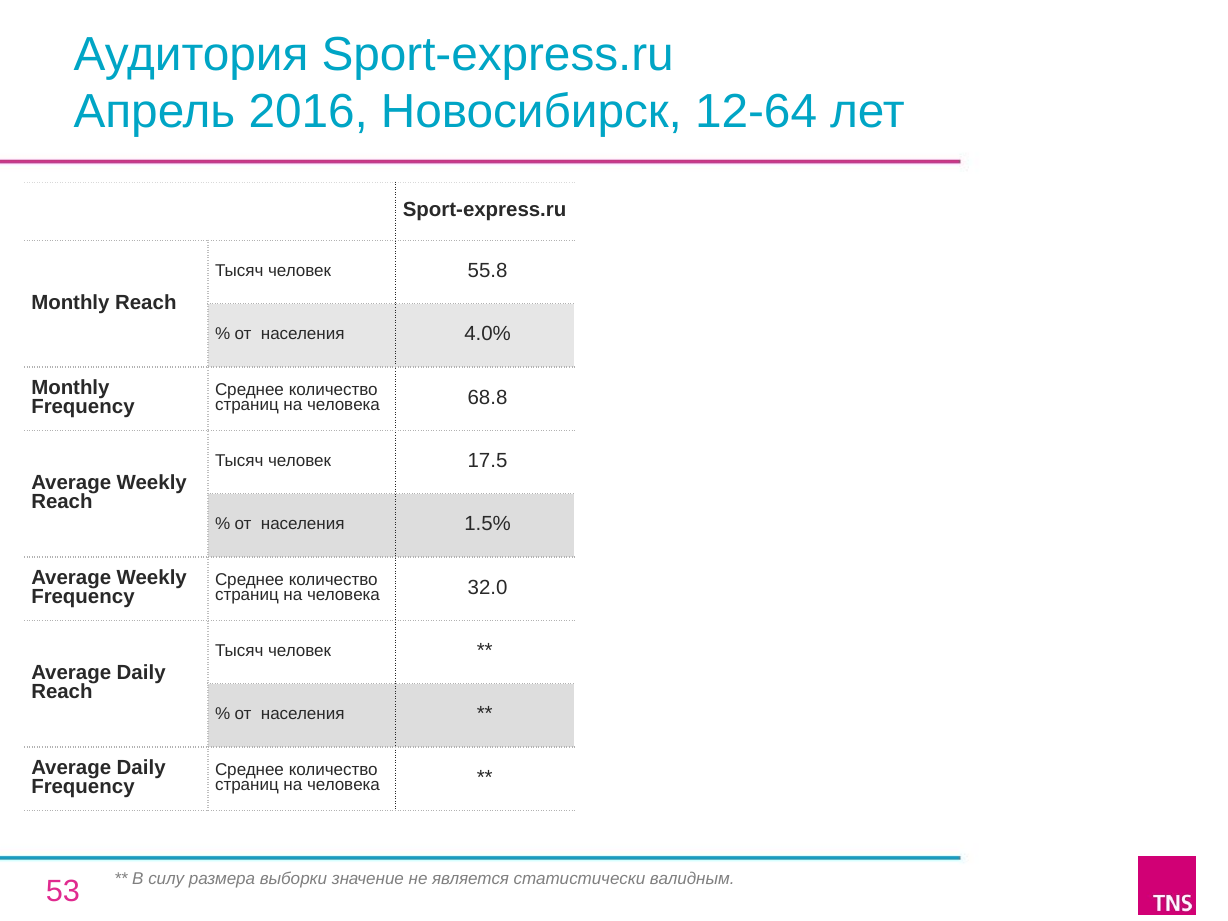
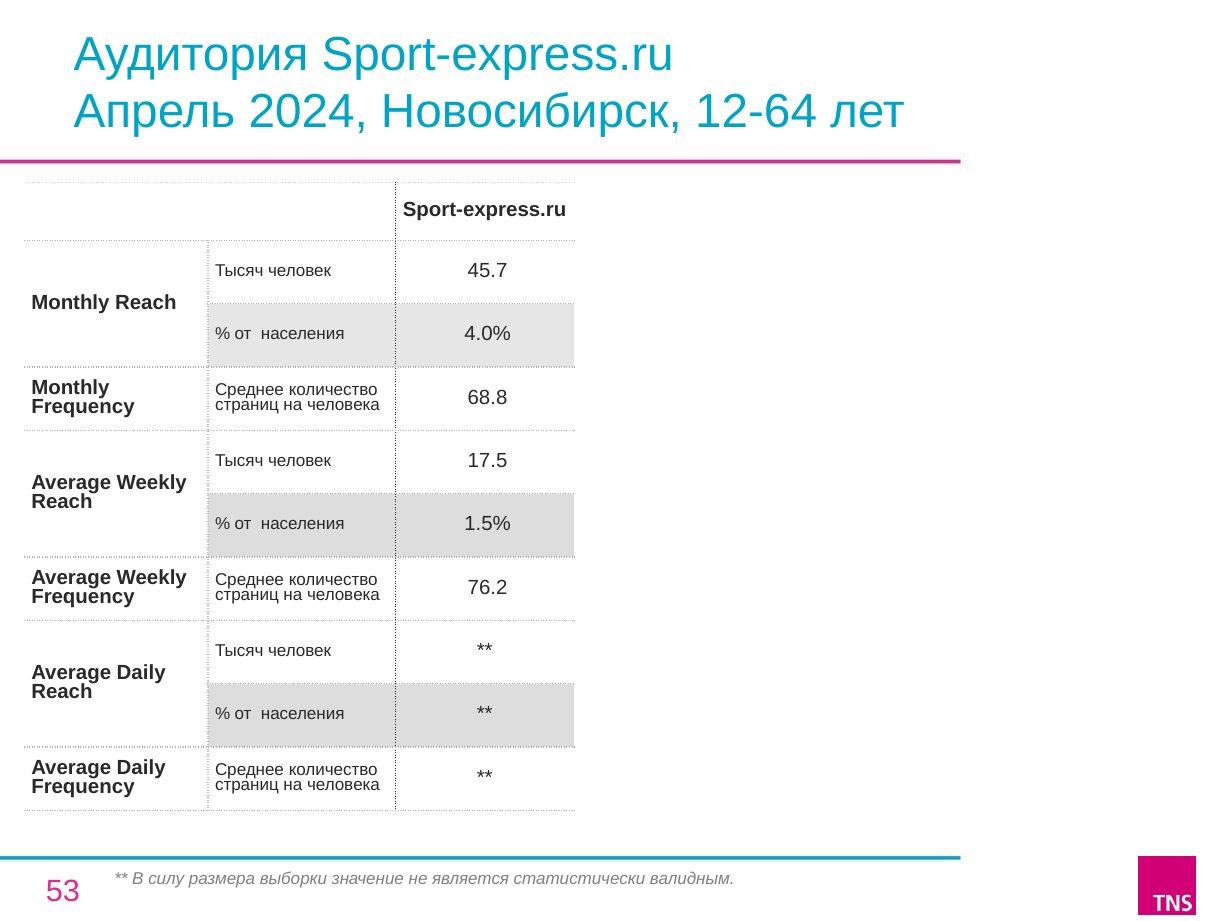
2016: 2016 -> 2024 (308, 112)
55.8: 55.8 -> 45.7 (488, 271)
32.0: 32.0 -> 76.2 (488, 587)
